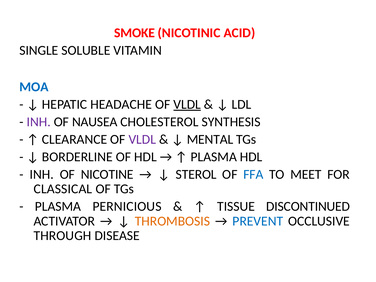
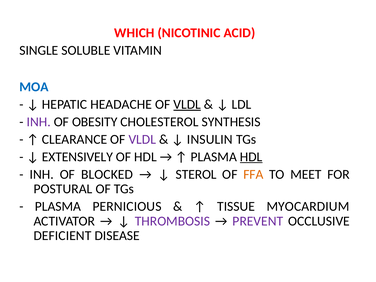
SMOKE: SMOKE -> WHICH (134, 33)
NAUSEA: NAUSEA -> OBESITY (95, 122)
MENTAL: MENTAL -> INSULIN (210, 139)
BORDERLINE: BORDERLINE -> EXTENSIVELY (77, 157)
HDL underline: none -> present (251, 157)
NICOTINE: NICOTINE -> BLOCKED (107, 174)
FFA colour: blue -> orange (253, 174)
CLASSICAL: CLASSICAL -> POSTURAL (63, 189)
DISCONTINUED: DISCONTINUED -> MYOCARDIUM (308, 206)
THROMBOSIS colour: orange -> purple (172, 221)
PREVENT colour: blue -> purple (258, 221)
THROUGH: THROUGH -> DEFICIENT (62, 236)
